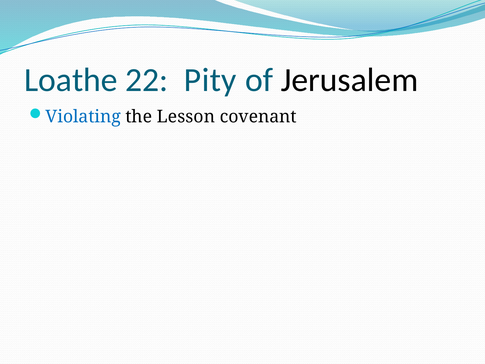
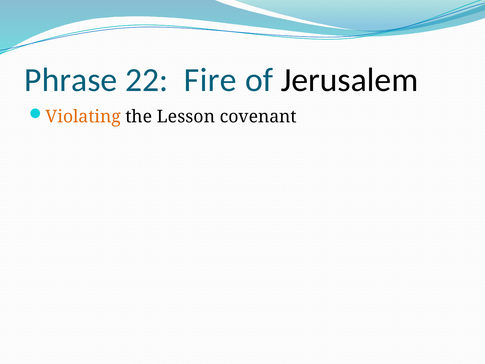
Loathe: Loathe -> Phrase (71, 80)
Pity: Pity -> Fire (210, 80)
Violating colour: blue -> orange (83, 117)
